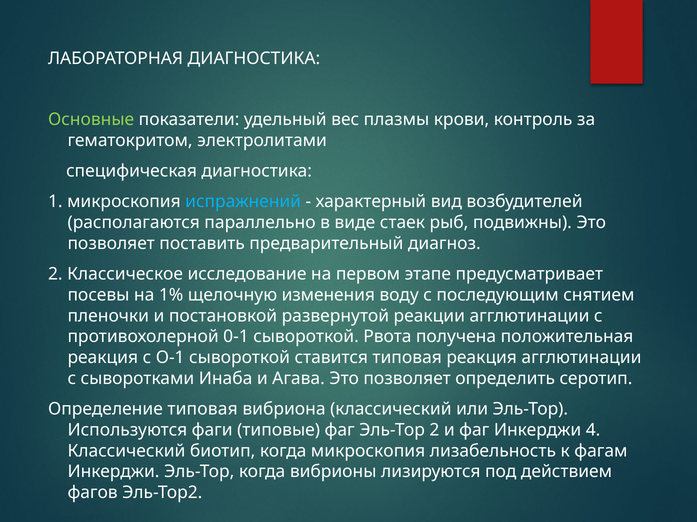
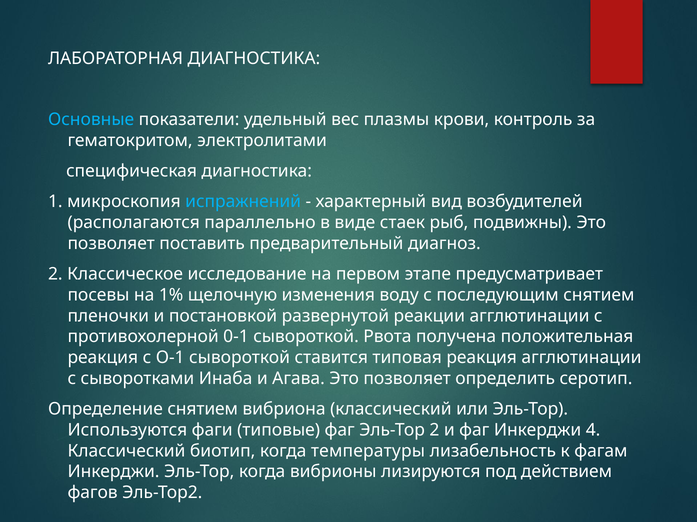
Основные colour: light green -> light blue (91, 120)
Определение типовая: типовая -> снятием (203, 410)
когда микроскопия: микроскопия -> температуры (368, 451)
